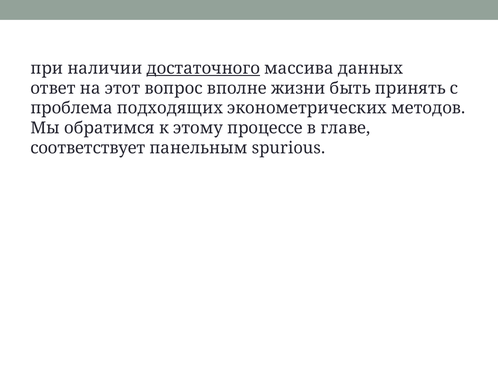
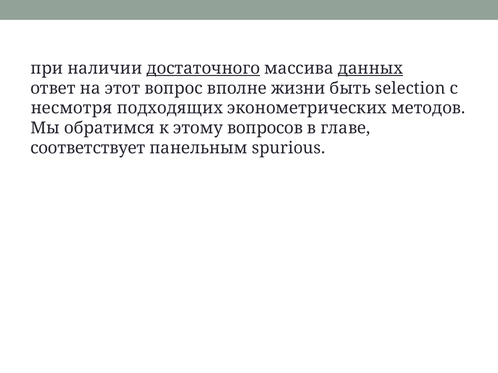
данных underline: none -> present (370, 68)
принять: принять -> selection (410, 88)
проблема: проблема -> несмотря (71, 108)
процессе: процессе -> вопросов (265, 128)
